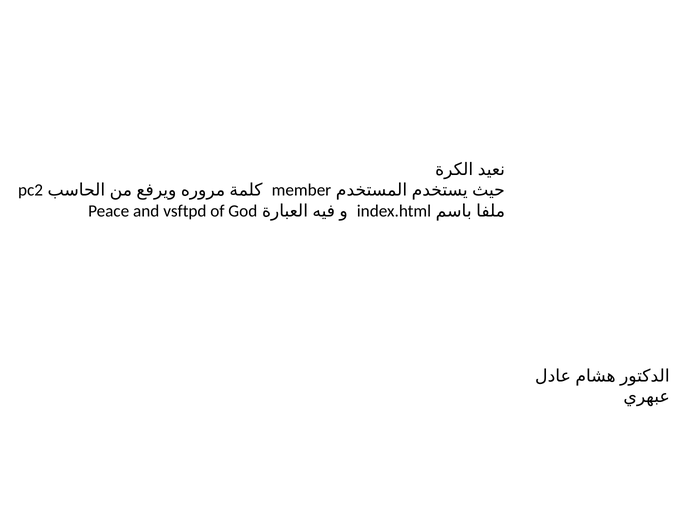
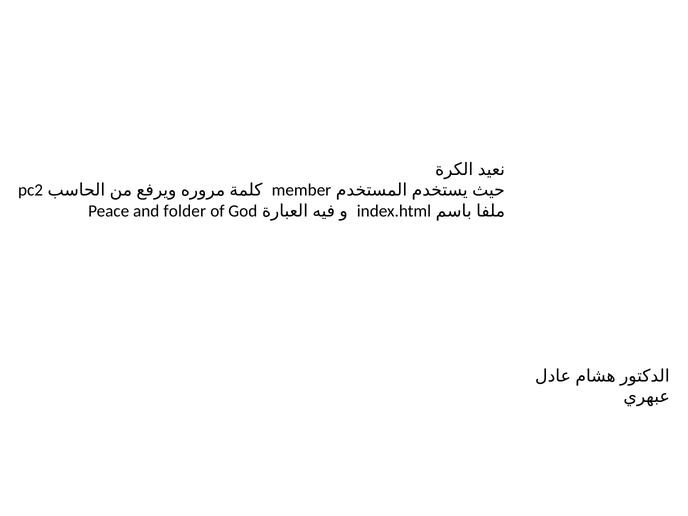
vsftpd: vsftpd -> folder (185, 211)
